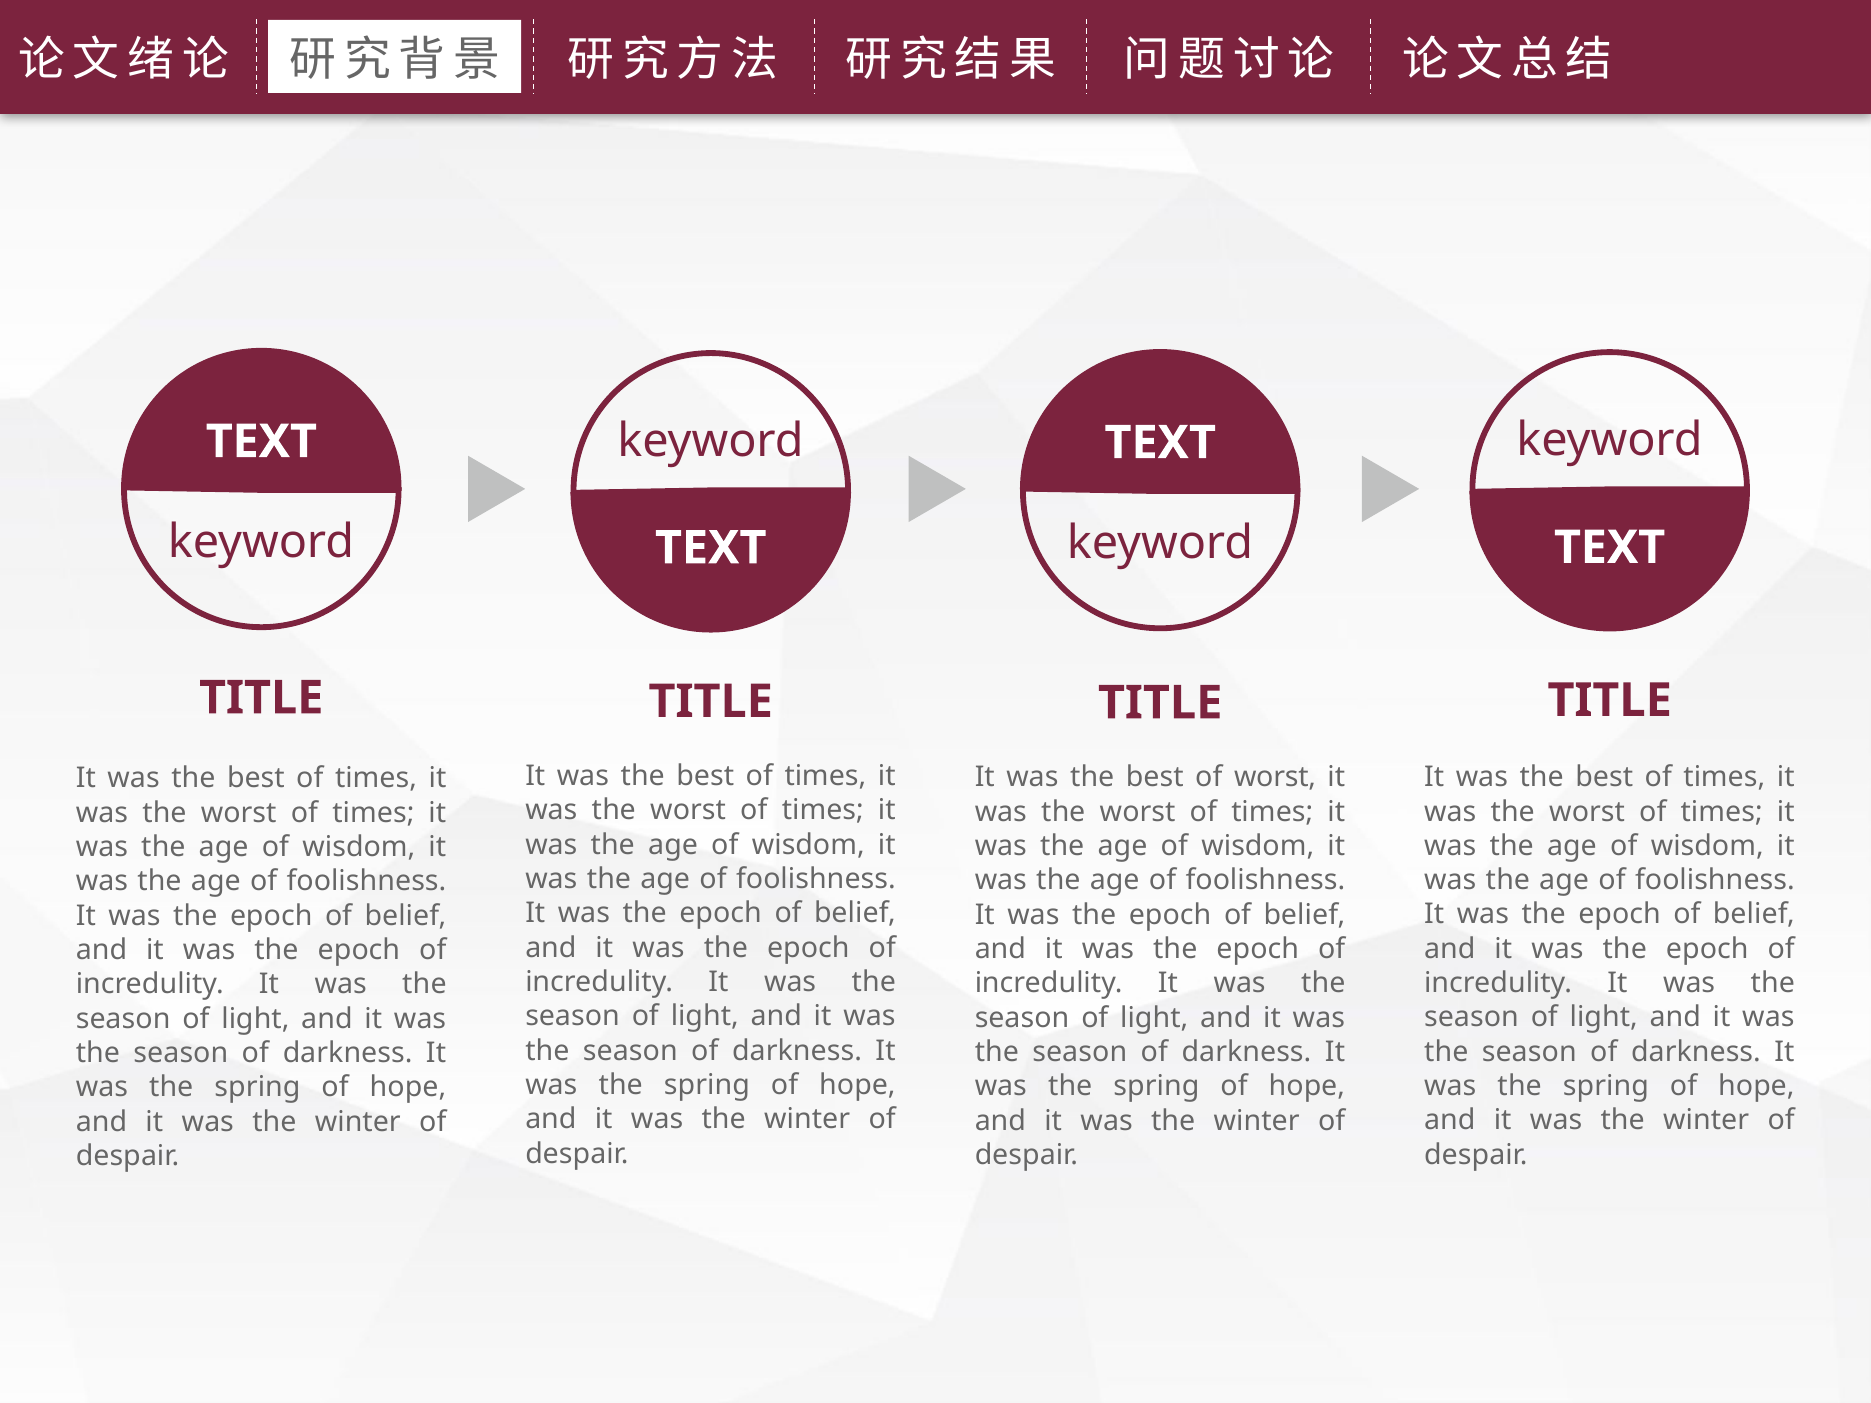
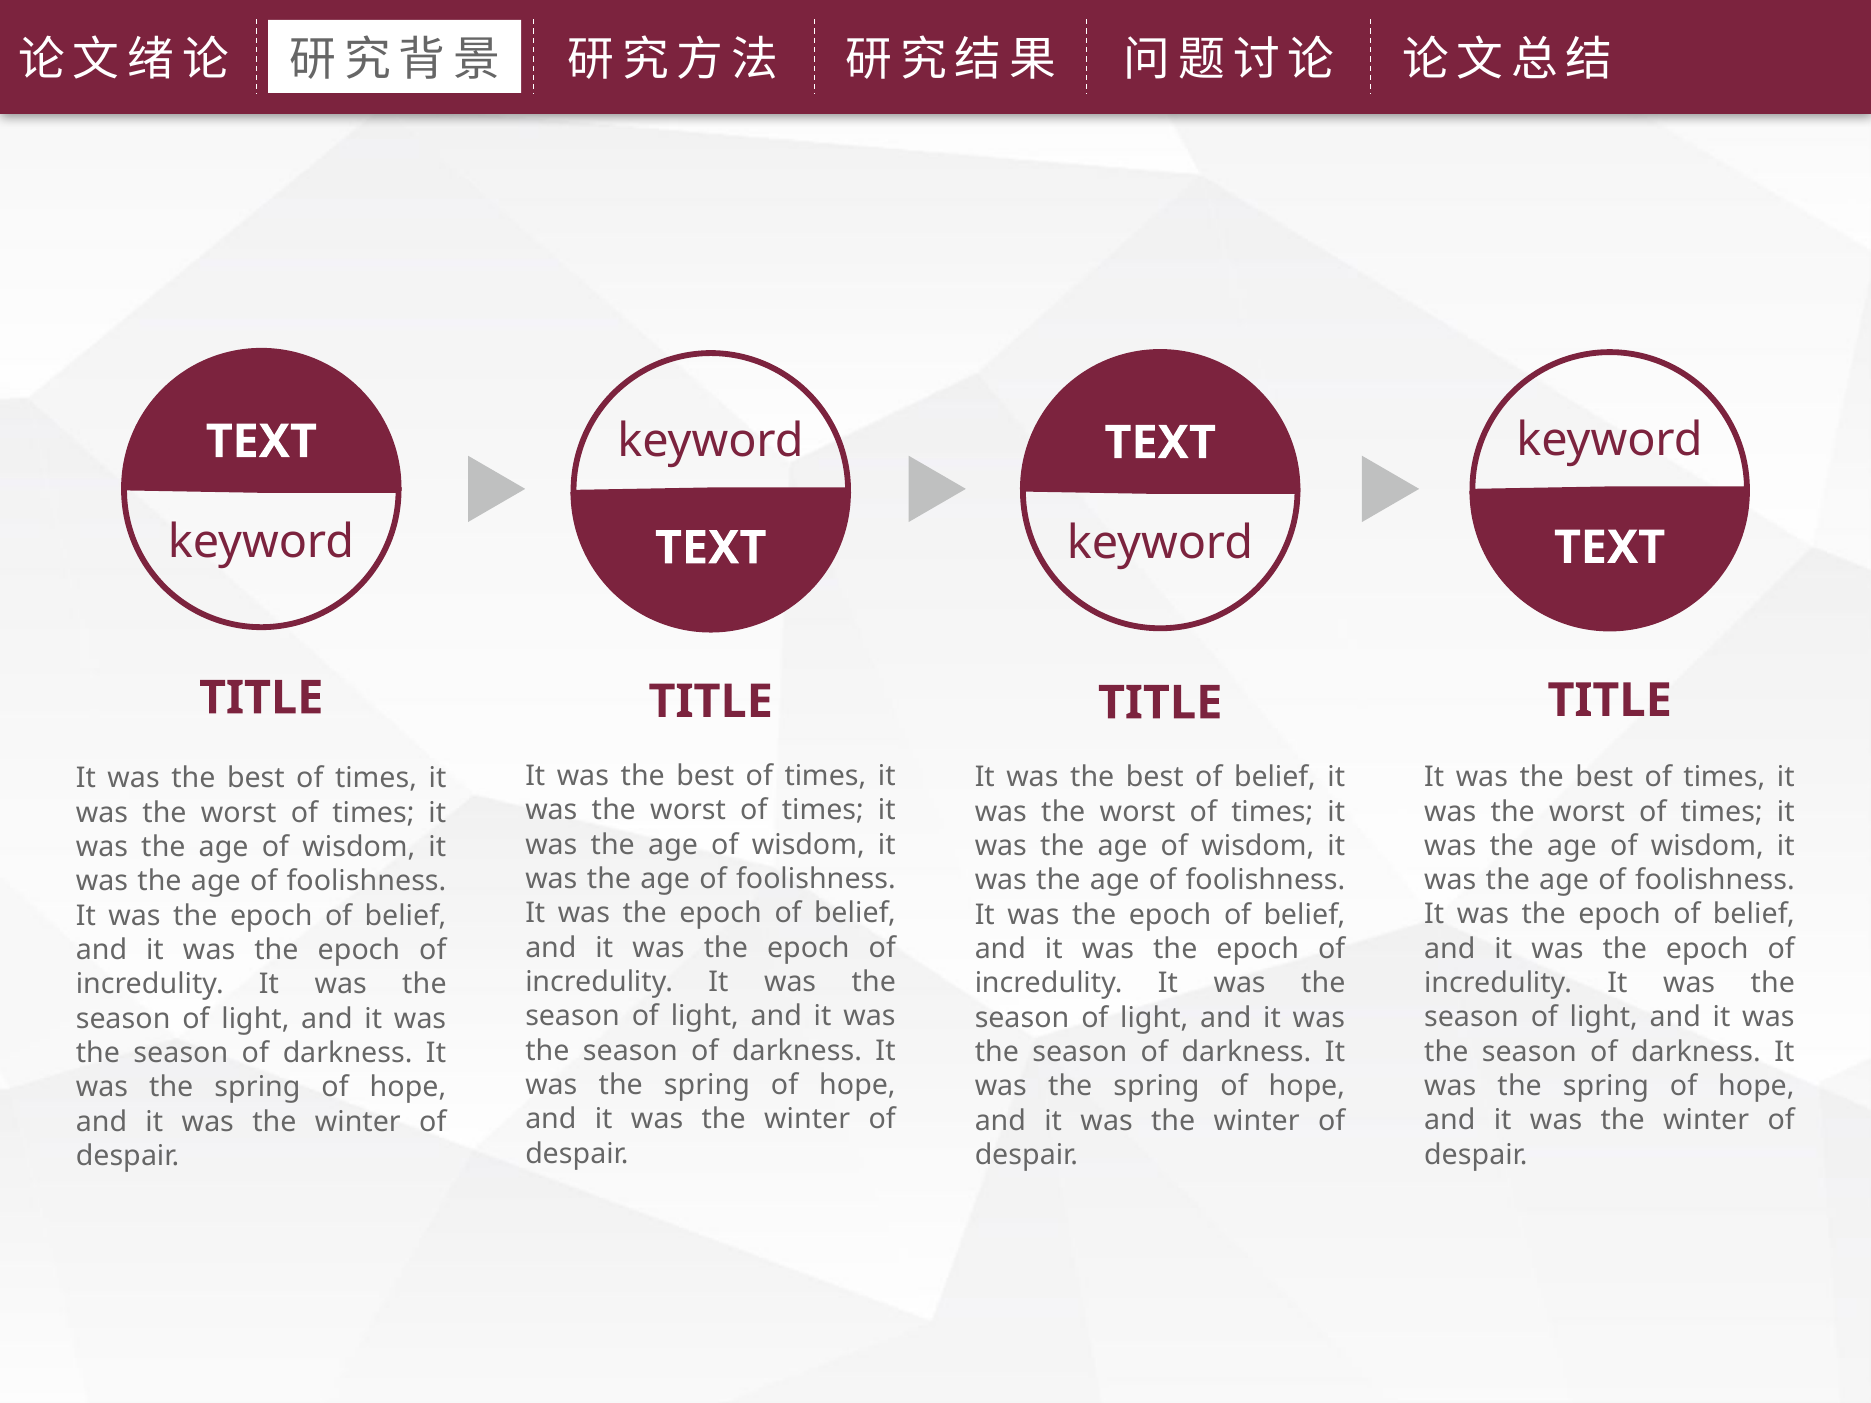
best of worst: worst -> belief (1275, 778)
